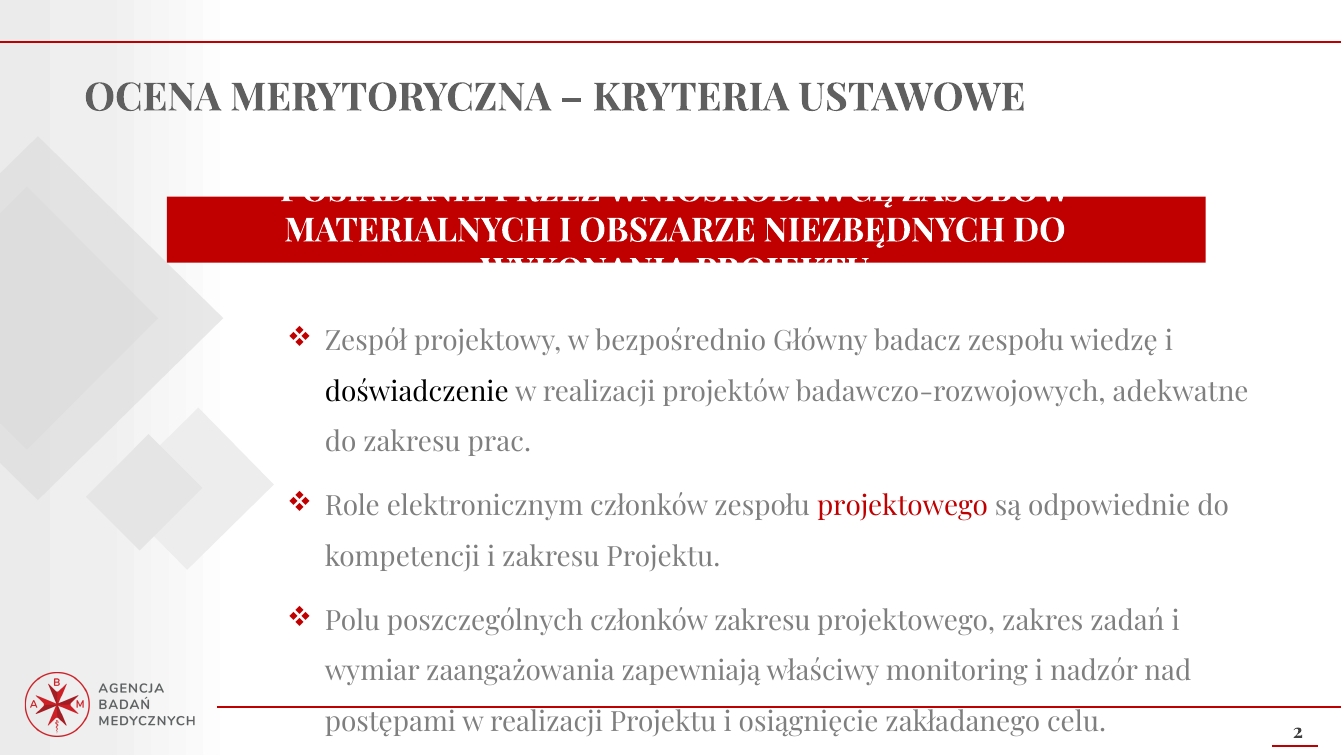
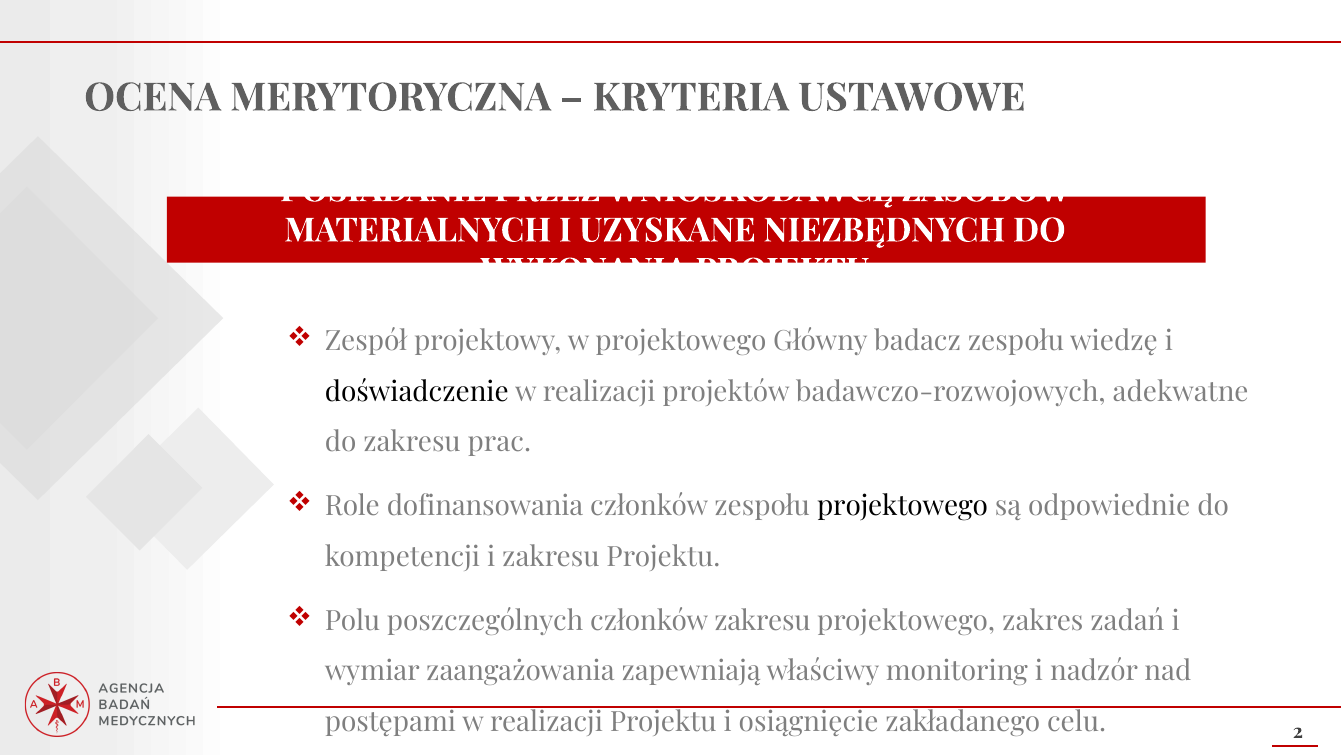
OBSZARZE: OBSZARZE -> UZYSKANE (667, 230)
w bezpośrednio: bezpośrednio -> projektowego (681, 341)
elektronicznym: elektronicznym -> dofinansowania (485, 506)
projektowego colour: red -> black (903, 506)
